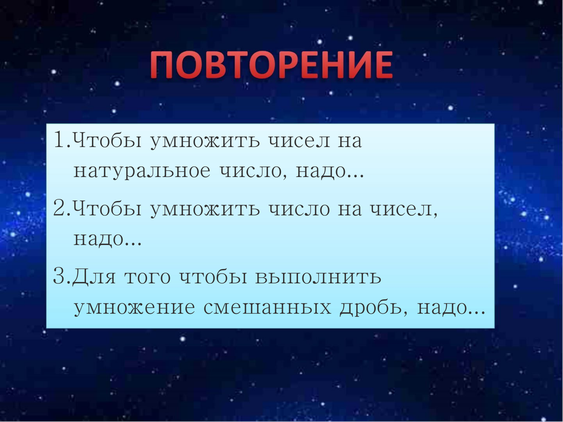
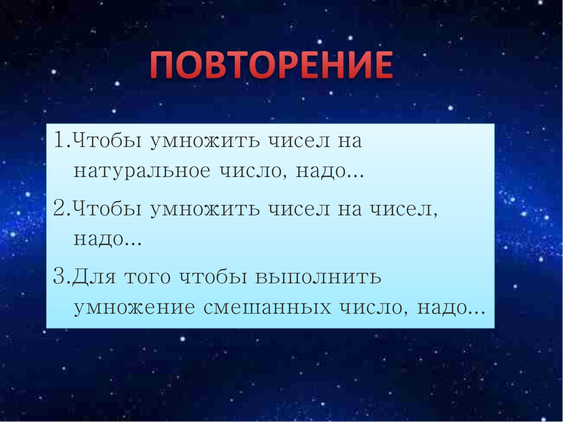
2.Чтобы умножить число: число -> чисел (299, 208)
смешанных дробь: дробь -> число (374, 307)
